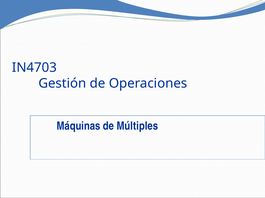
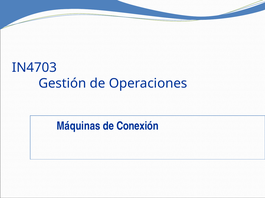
Múltiples: Múltiples -> Conexión (137, 126)
